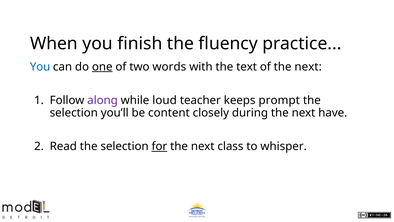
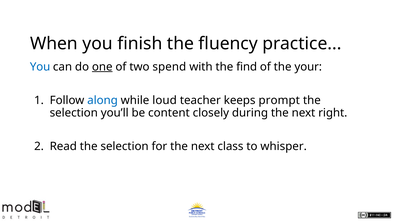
words: words -> spend (169, 67)
text: text -> find (247, 67)
of the next: next -> your (308, 67)
along colour: purple -> blue (103, 100)
have: have -> right (333, 113)
for underline: present -> none (159, 146)
